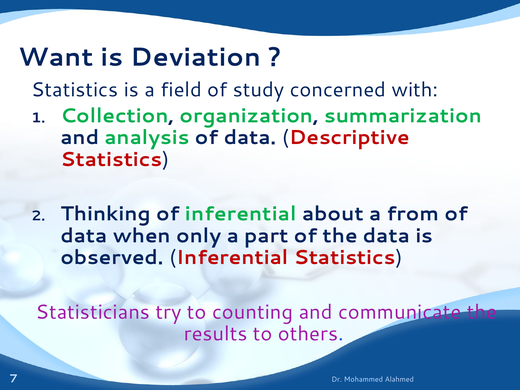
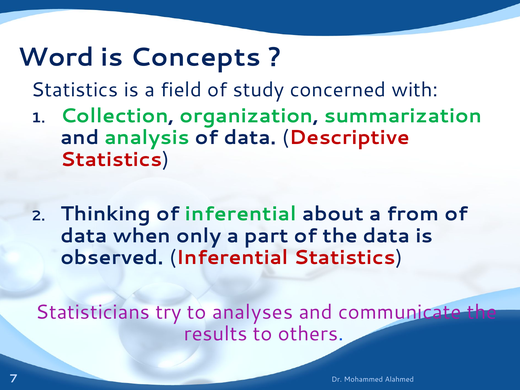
Want: Want -> Word (56, 57)
Deviation: Deviation -> Concepts (196, 57)
counting: counting -> analyses (253, 312)
